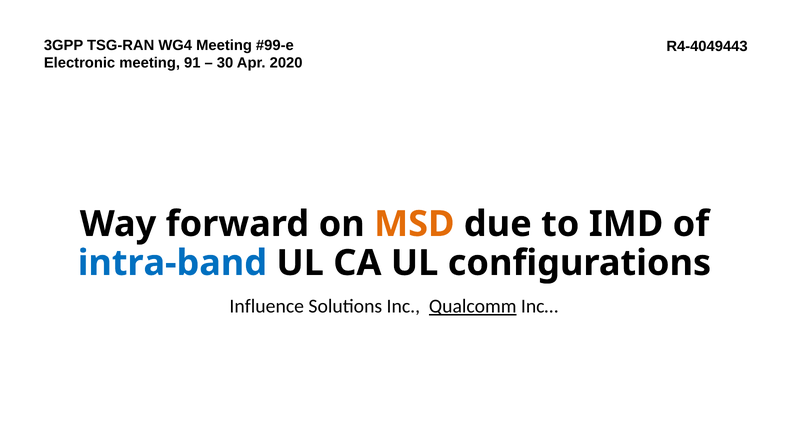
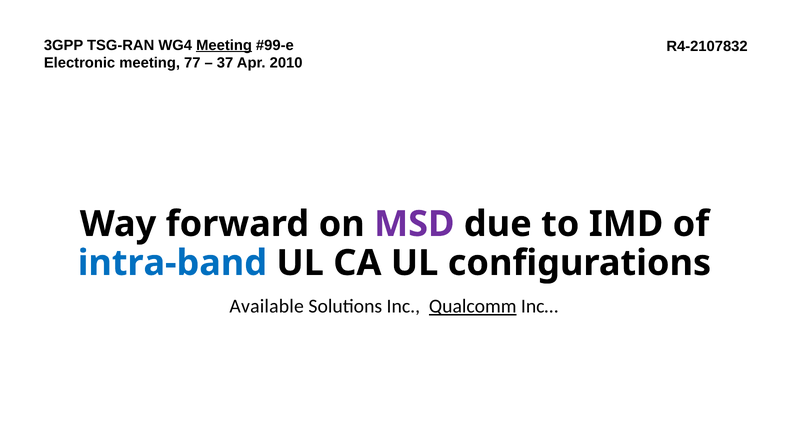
Meeting underline: none -> present (224, 45)
R4-4049443: R4-4049443 -> R4-2107832 (707, 47)
91: 91 -> 77 (192, 63)
30: 30 -> 37 (225, 63)
2020: 2020 -> 2010 (286, 63)
MSD colour: orange -> purple (414, 224)
Influence: Influence -> Available (267, 306)
